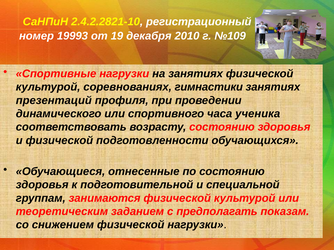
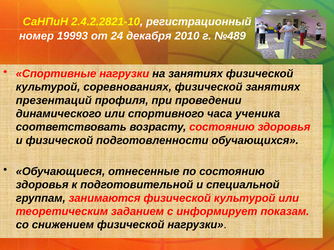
19: 19 -> 24 (117, 36)
№109: №109 -> №489 (230, 36)
соревнованиях гимнастики: гимнастики -> физической (209, 87)
предполагать: предполагать -> информирует (217, 212)
